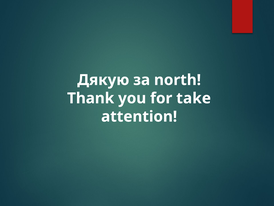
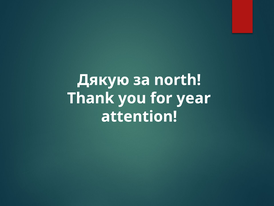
take: take -> year (194, 98)
